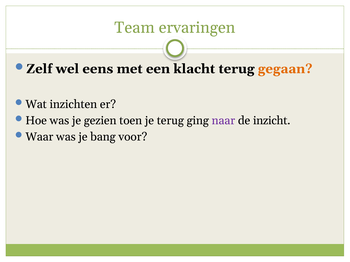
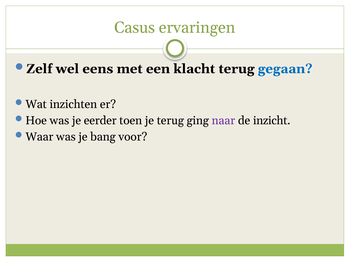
Team: Team -> Casus (135, 28)
gegaan colour: orange -> blue (285, 69)
gezien: gezien -> eerder (100, 121)
